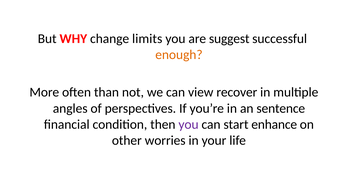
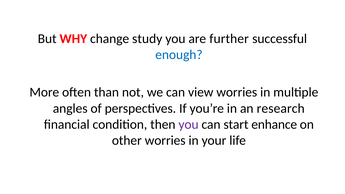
limits: limits -> study (147, 39)
suggest: suggest -> further (229, 39)
enough colour: orange -> blue (179, 55)
view recover: recover -> worries (237, 92)
sentence: sentence -> research (281, 108)
